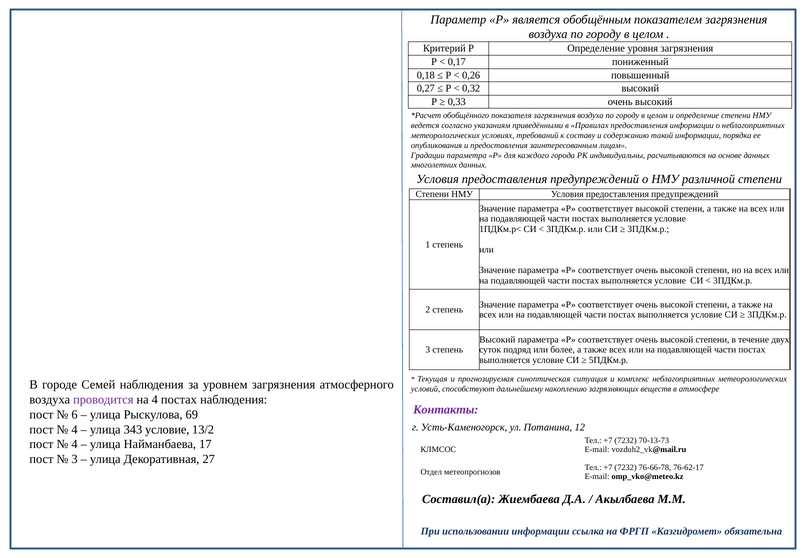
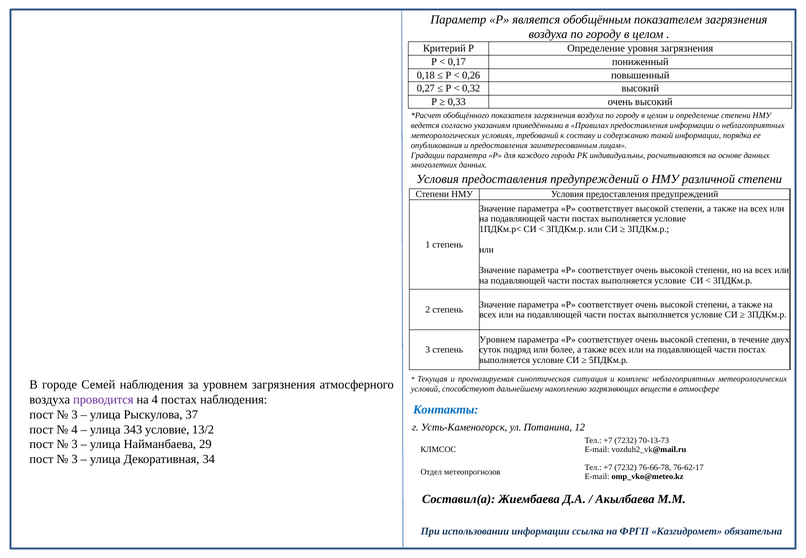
Высокий: Высокий -> Уровнем (497, 340)
Контакты colour: purple -> blue (446, 410)
6: 6 -> 3 (75, 415)
69: 69 -> 37 (192, 415)
4: 4 -> 3 (75, 444)
17: 17 -> 29 (205, 444)
27: 27 -> 34 (209, 459)
